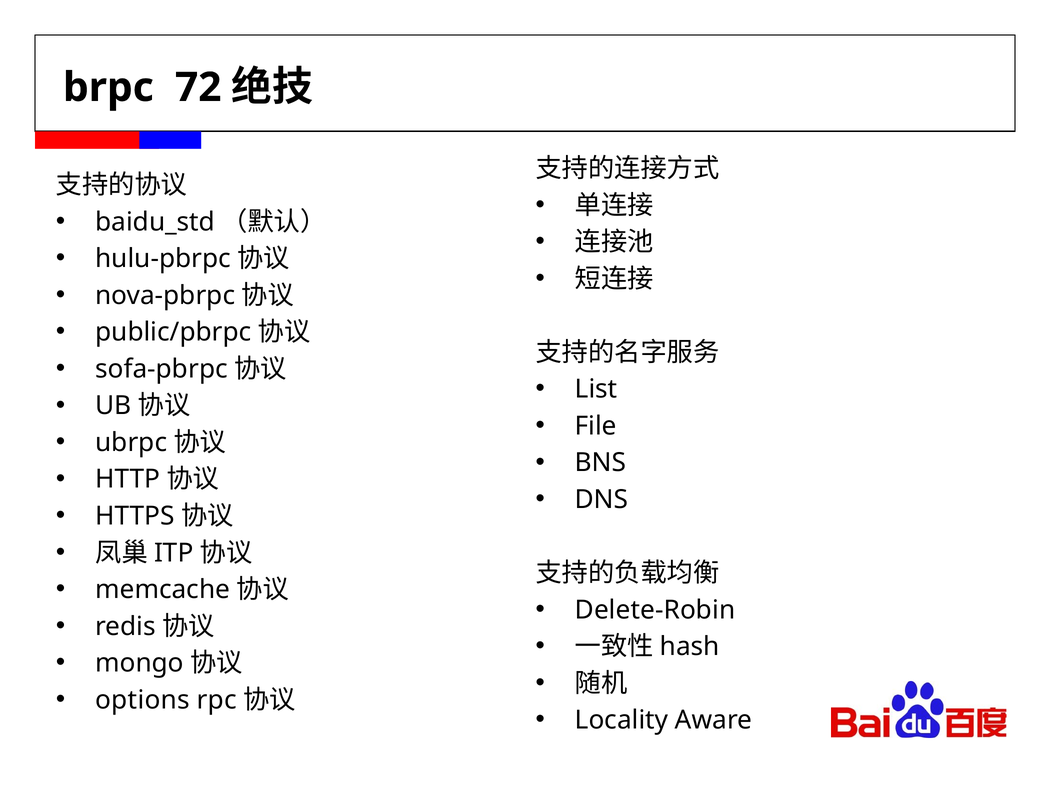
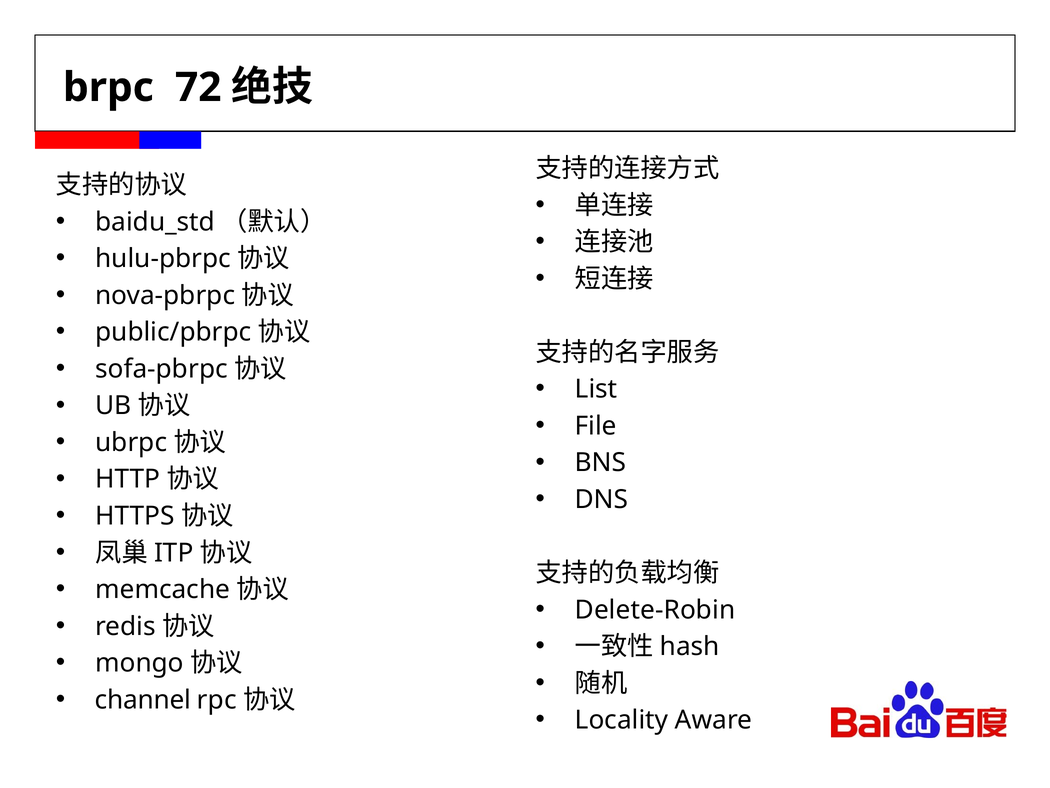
options: options -> channel (143, 700)
